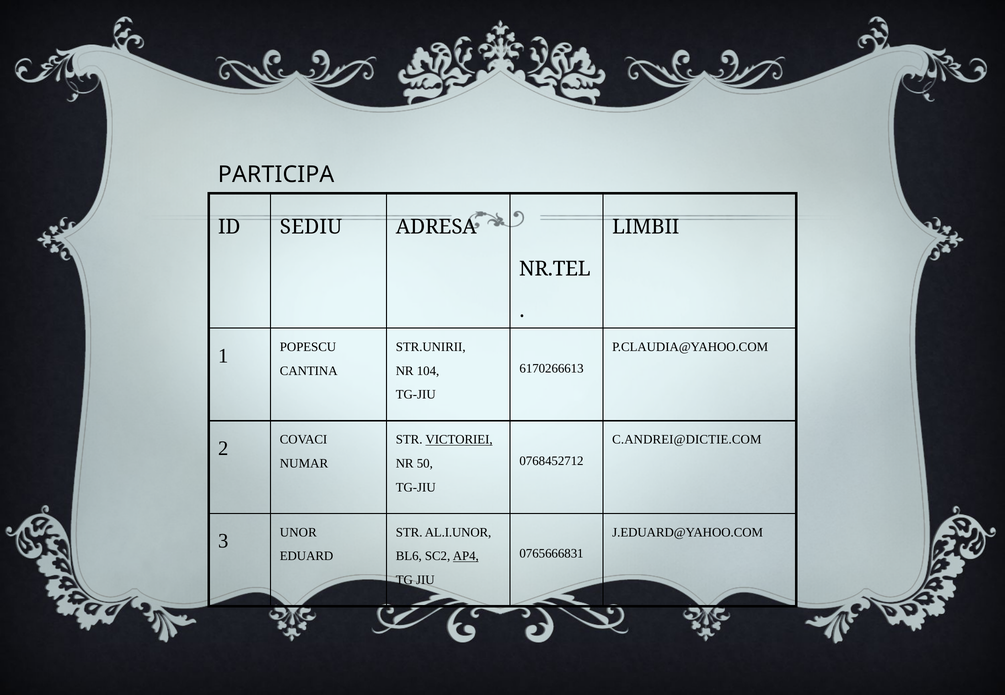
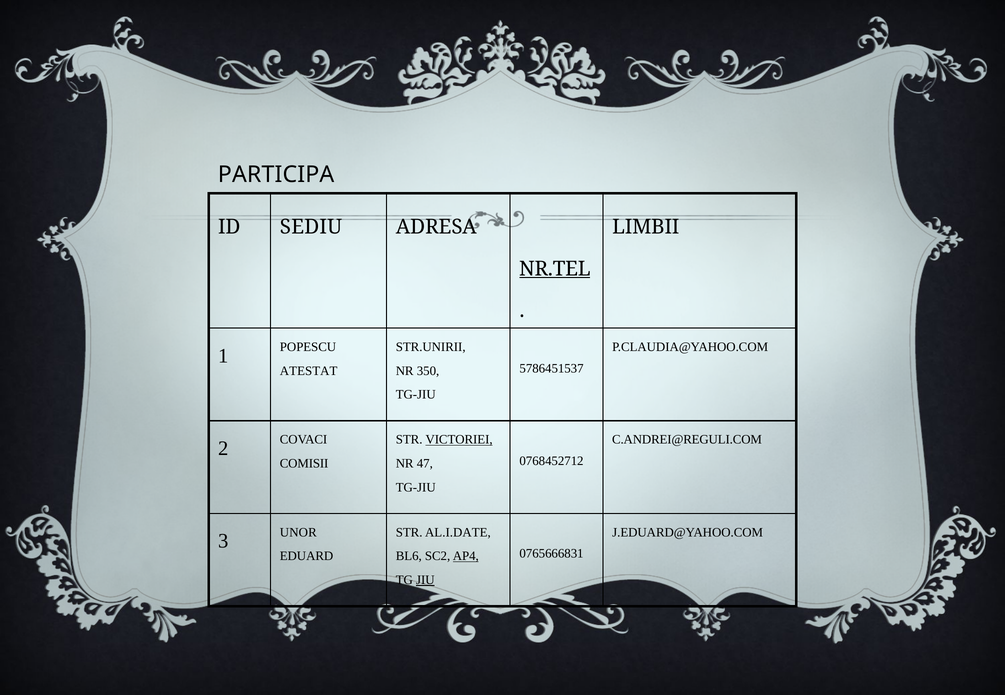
NR.TEL underline: none -> present (555, 269)
6170266613: 6170266613 -> 5786451537 (552, 369)
CANTINA: CANTINA -> ATESTAT (309, 371)
104: 104 -> 350 (428, 371)
C.ANDREI@DICTIE.COM: C.ANDREI@DICTIE.COM -> C.ANDREI@REGULI.COM (687, 440)
NUMAR: NUMAR -> COMISII (304, 464)
50: 50 -> 47 (425, 464)
AL.I.UNOR: AL.I.UNOR -> AL.I.DATE (458, 533)
JIU underline: none -> present (425, 581)
